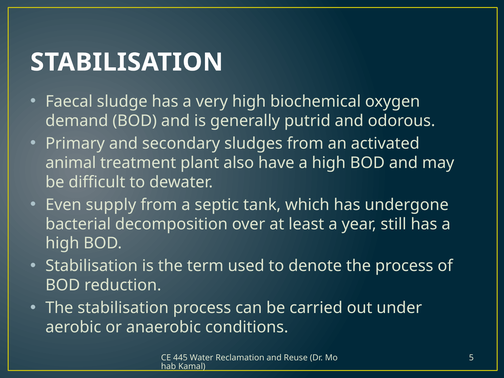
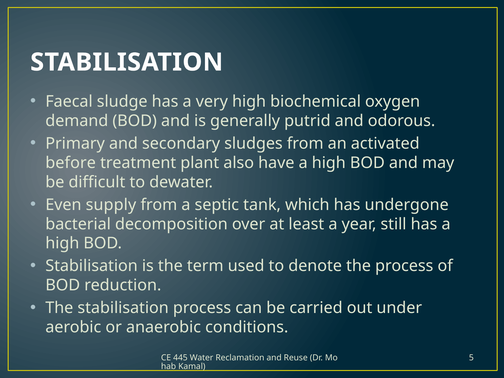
animal: animal -> before (71, 163)
